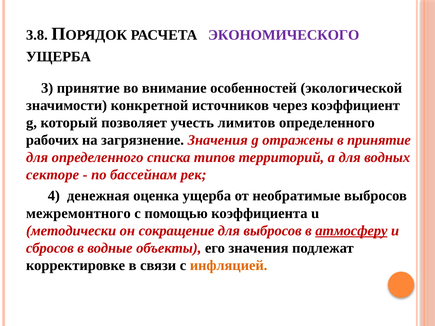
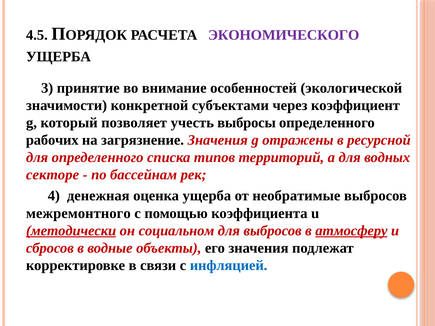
3.8: 3.8 -> 4.5 (37, 35)
источников: источников -> субъектами (230, 105)
лимитов: лимитов -> выбросы (247, 123)
в принятие: принятие -> ресурсной (379, 140)
методически underline: none -> present (71, 231)
сокращение: сокращение -> социальном (176, 231)
инфляцией colour: orange -> blue (229, 266)
